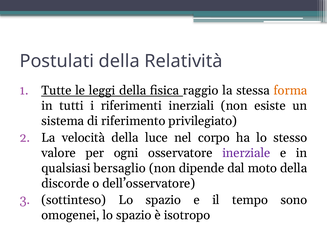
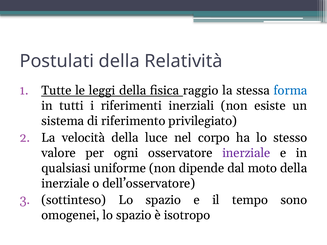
forma colour: orange -> blue (290, 91)
bersaglio: bersaglio -> uniforme (120, 168)
discorde: discorde -> inerziale (65, 184)
